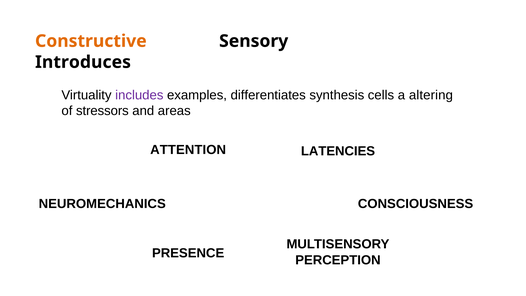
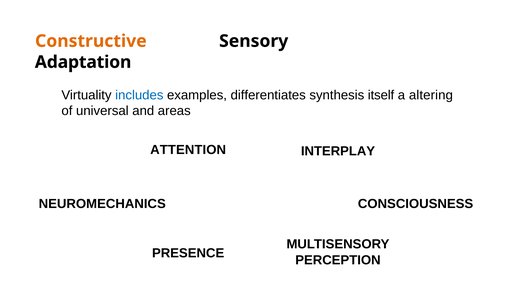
Introduces: Introduces -> Adaptation (83, 62)
includes colour: purple -> blue (139, 95)
cells: cells -> itself (381, 95)
stressors: stressors -> universal (102, 111)
LATENCIES: LATENCIES -> INTERPLAY (338, 151)
